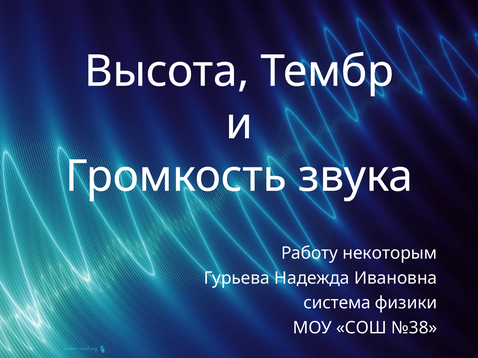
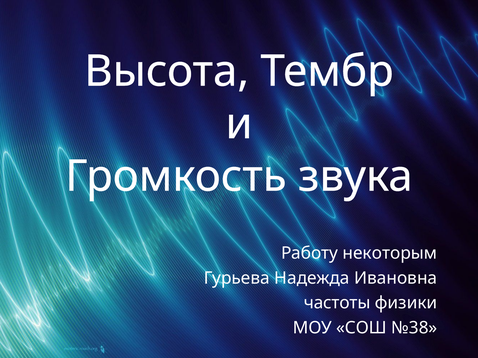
система: система -> частоты (337, 303)
